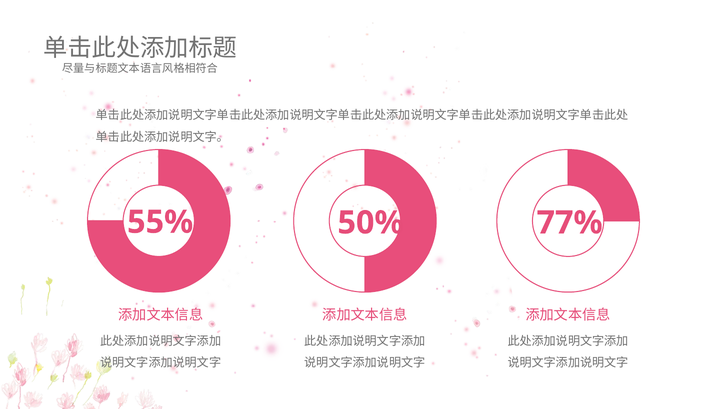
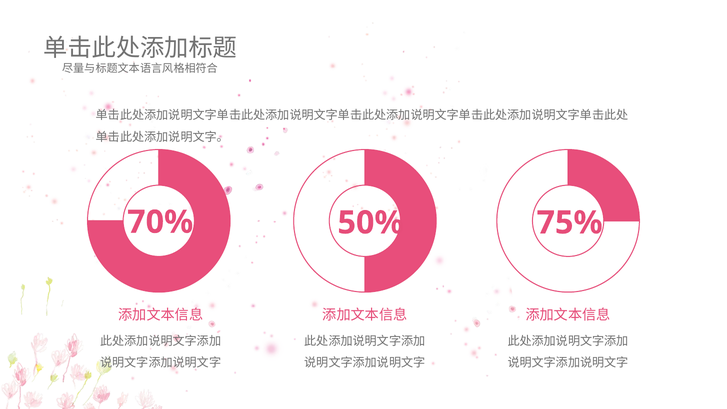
55%: 55% -> 70% (160, 222)
77%: 77% -> 75% (570, 223)
